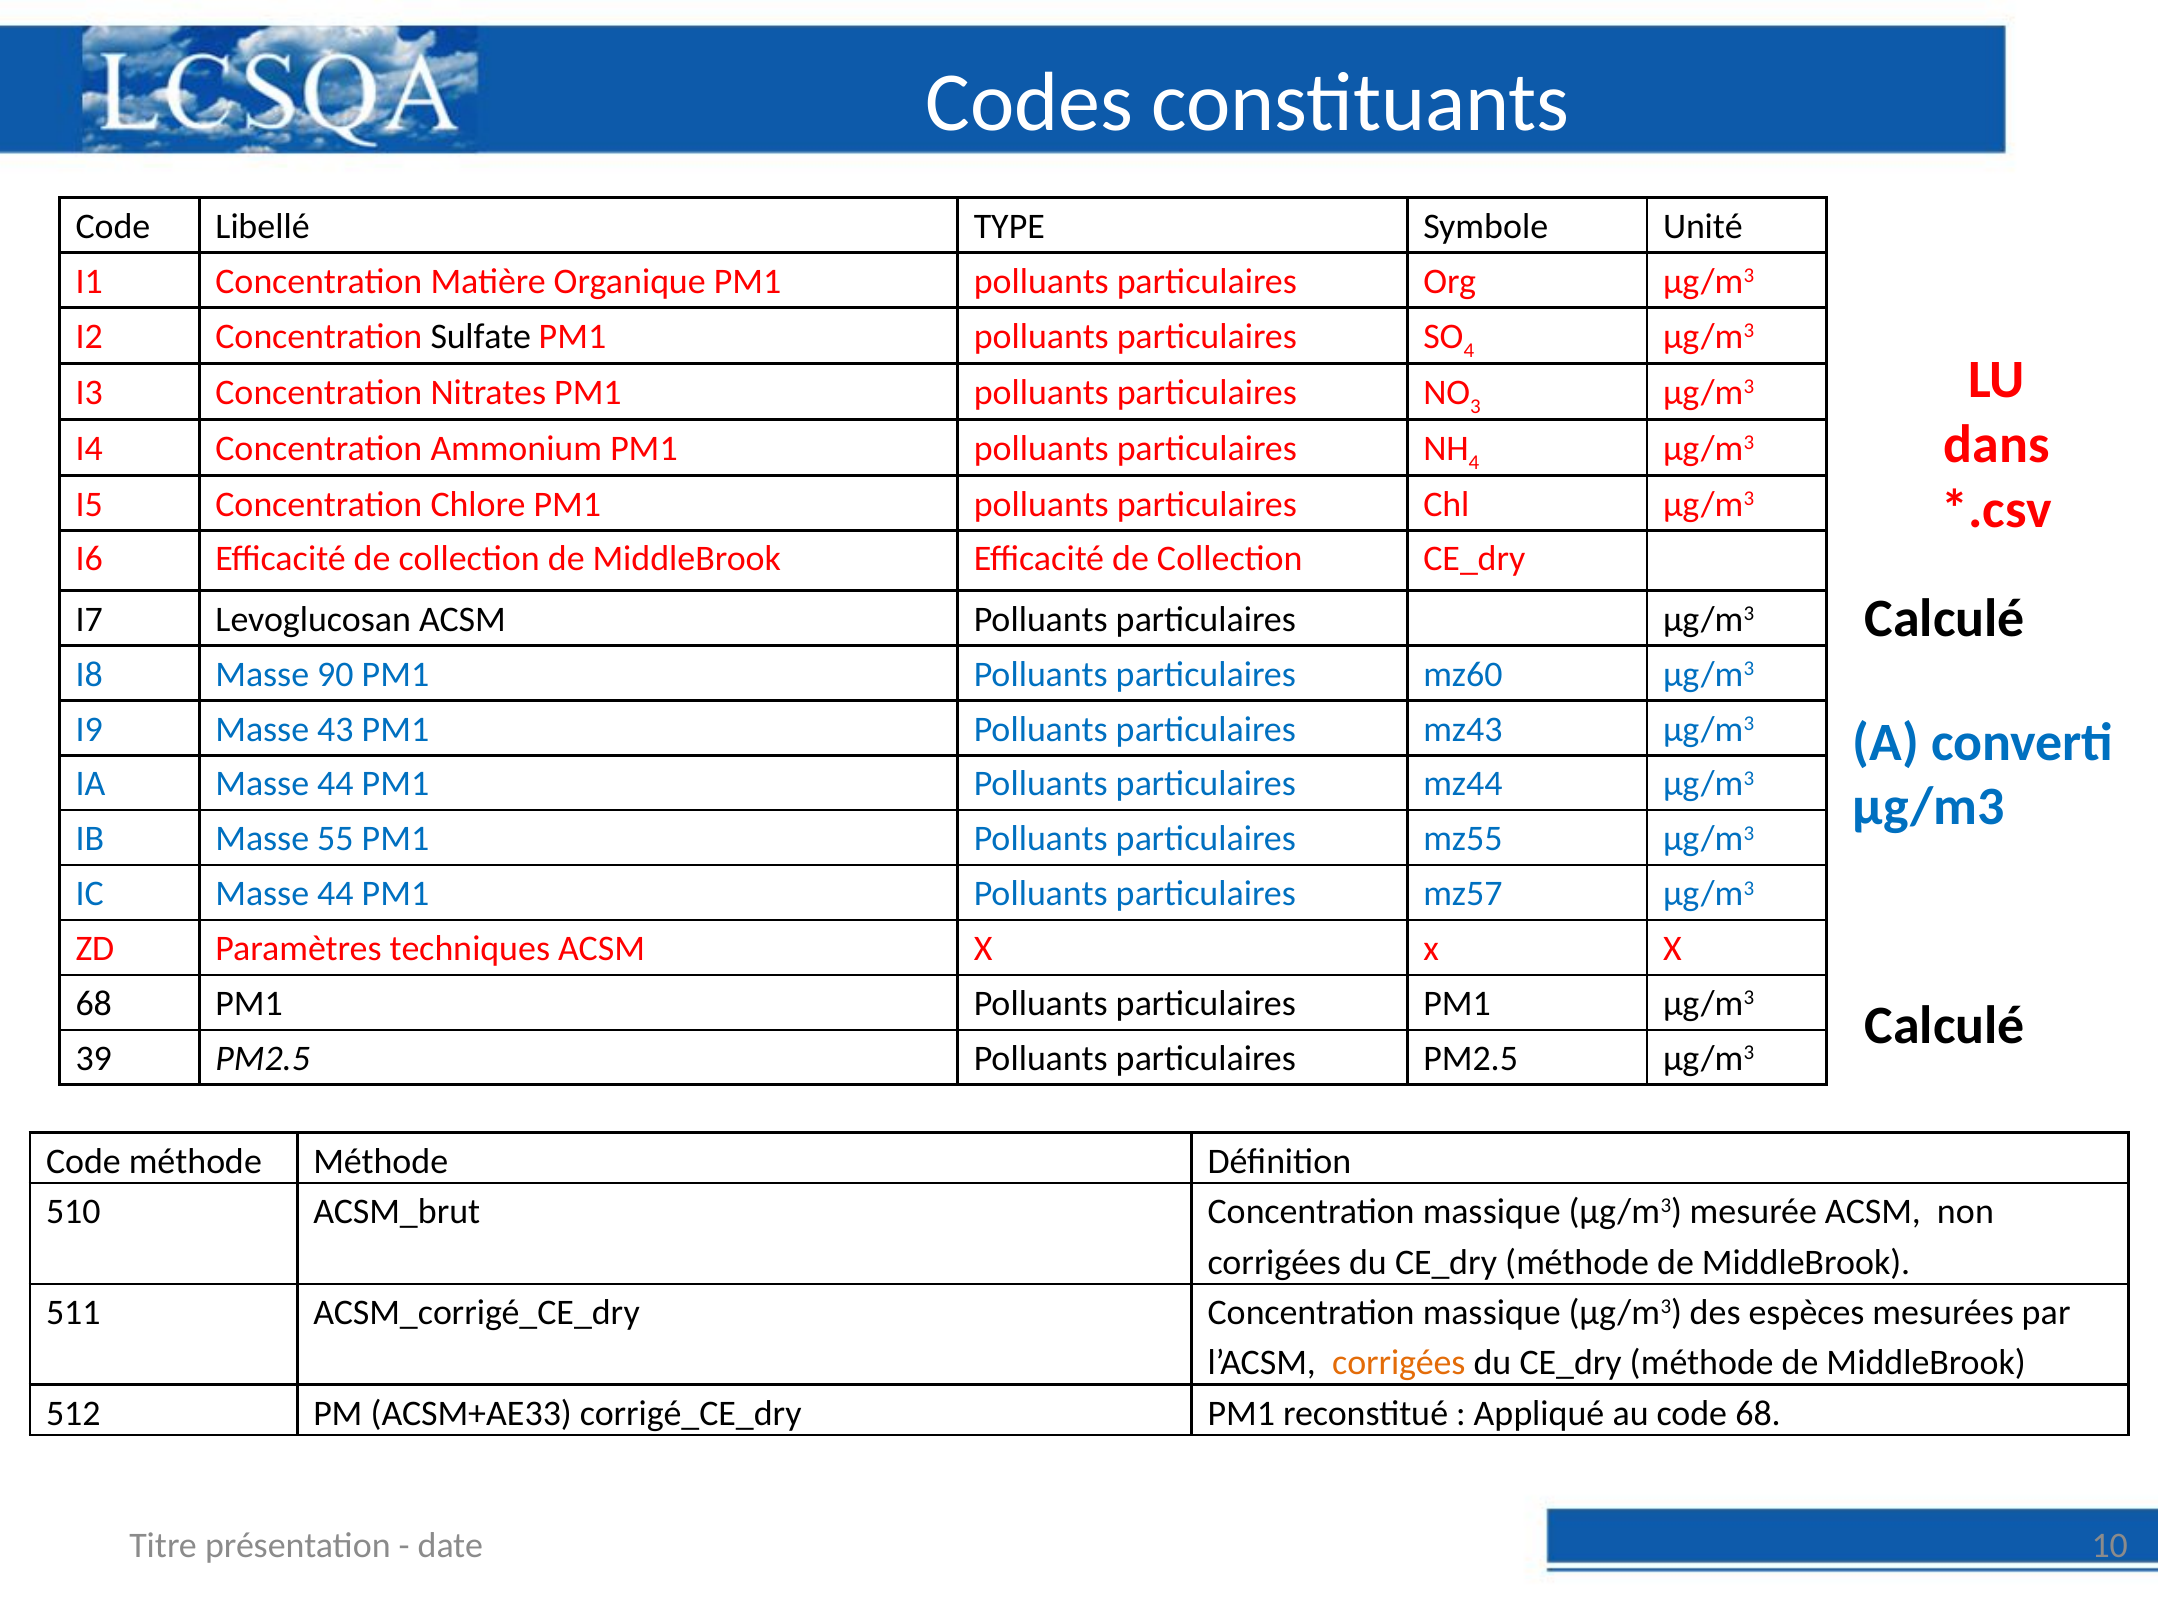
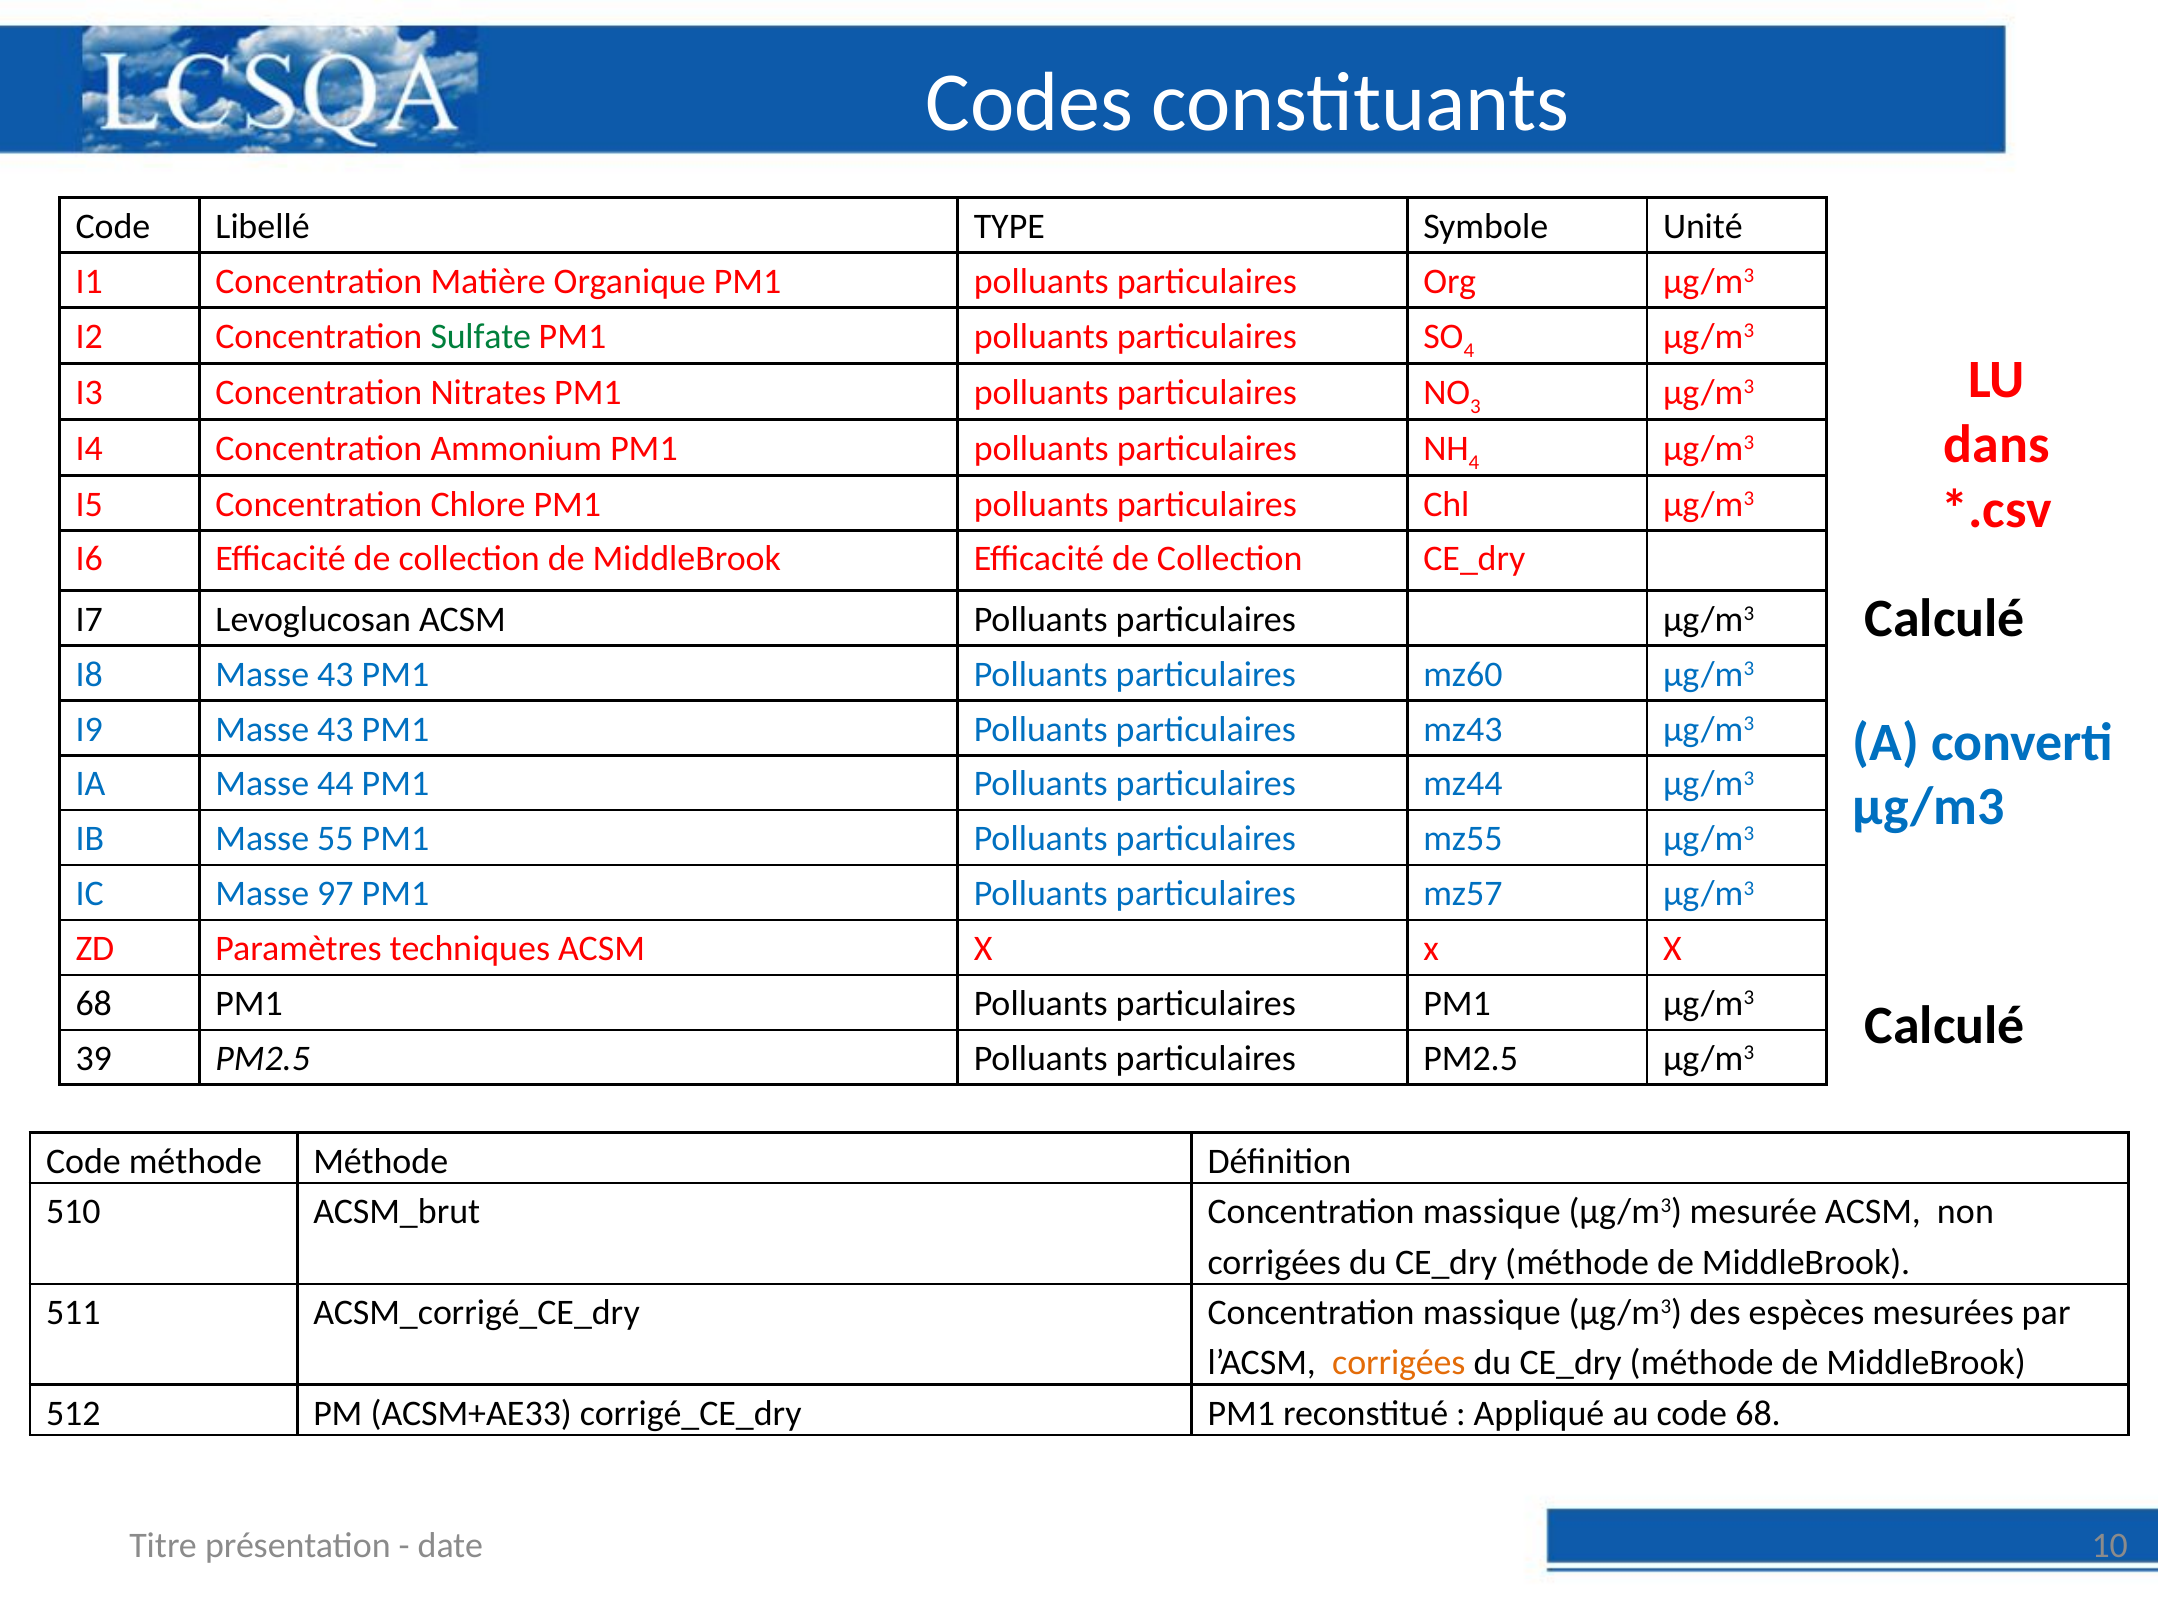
Sulfate colour: black -> green (481, 336)
I8 Masse 90: 90 -> 43 (335, 674)
IC Masse 44: 44 -> 97 (335, 894)
